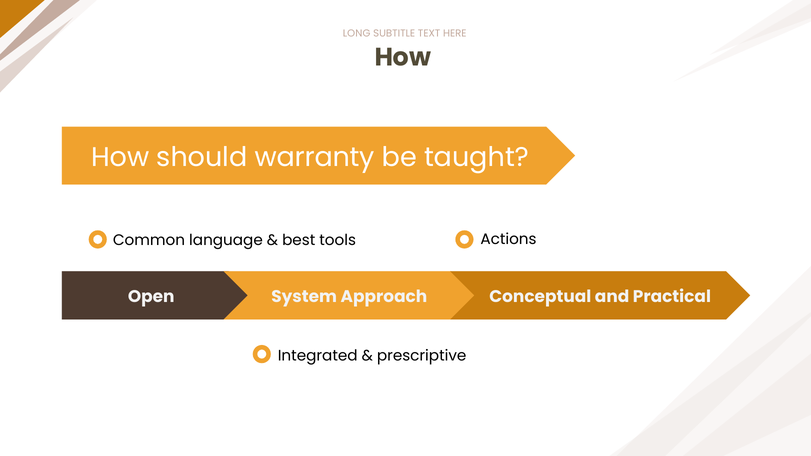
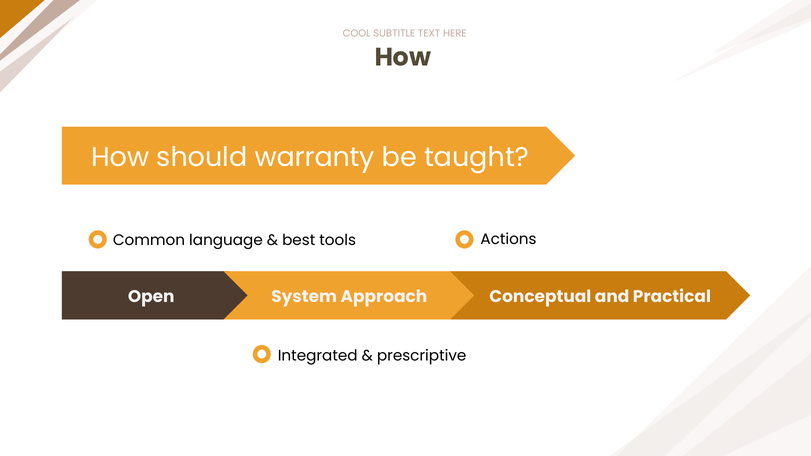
LONG: LONG -> COOL (357, 33)
